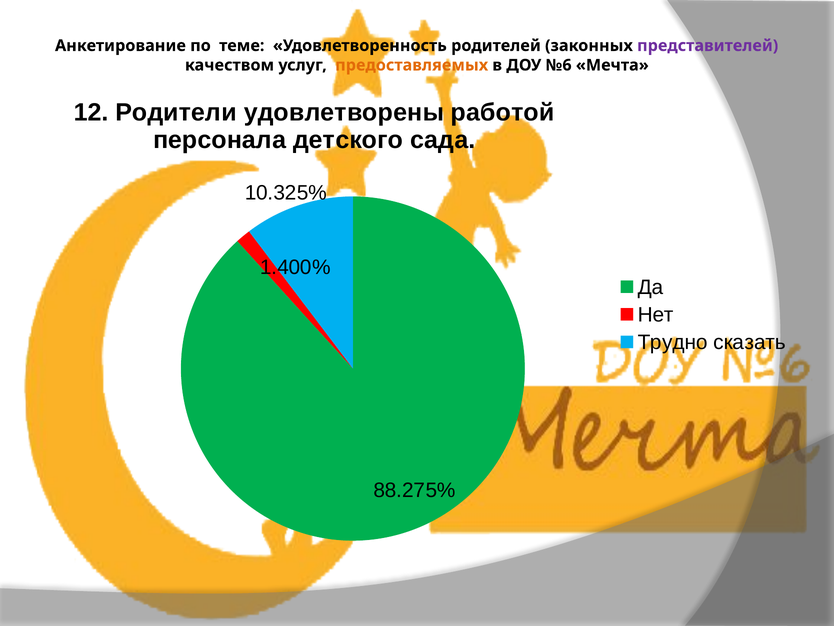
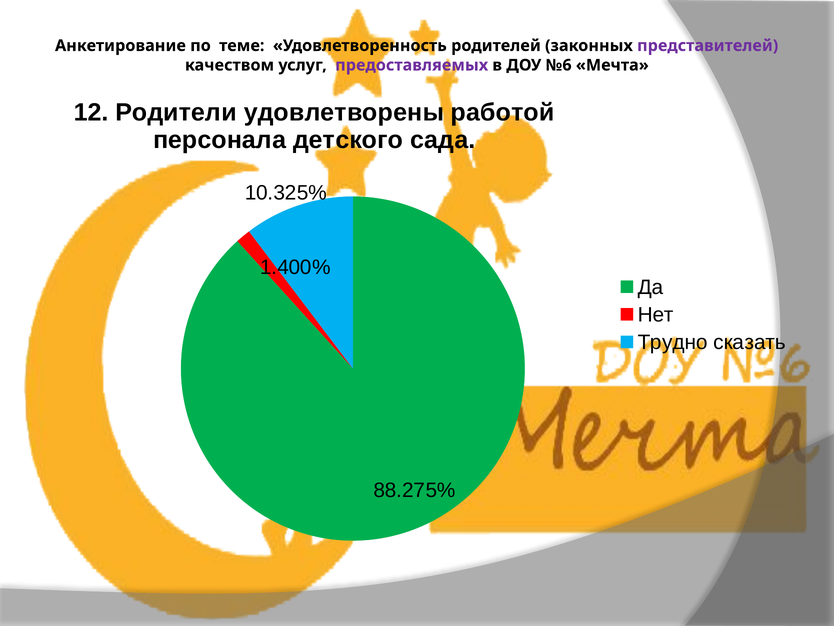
предоставляемых colour: orange -> purple (412, 65)
